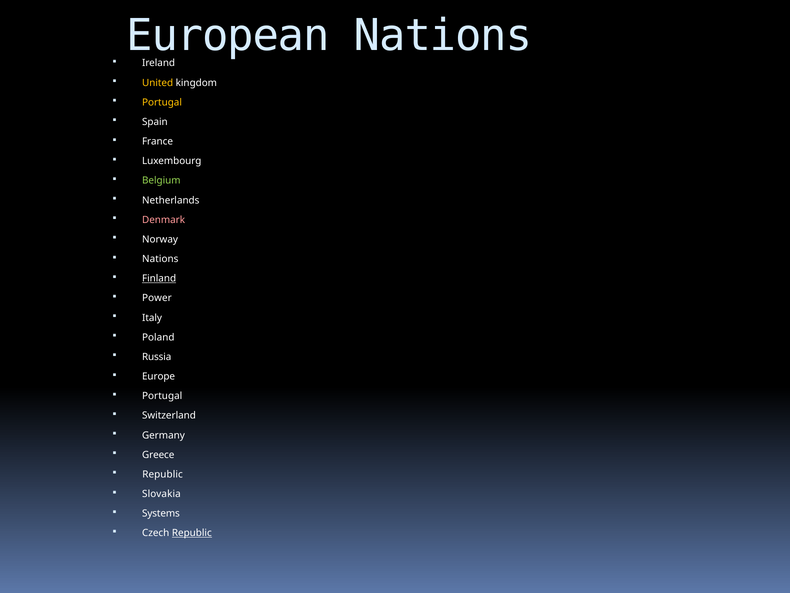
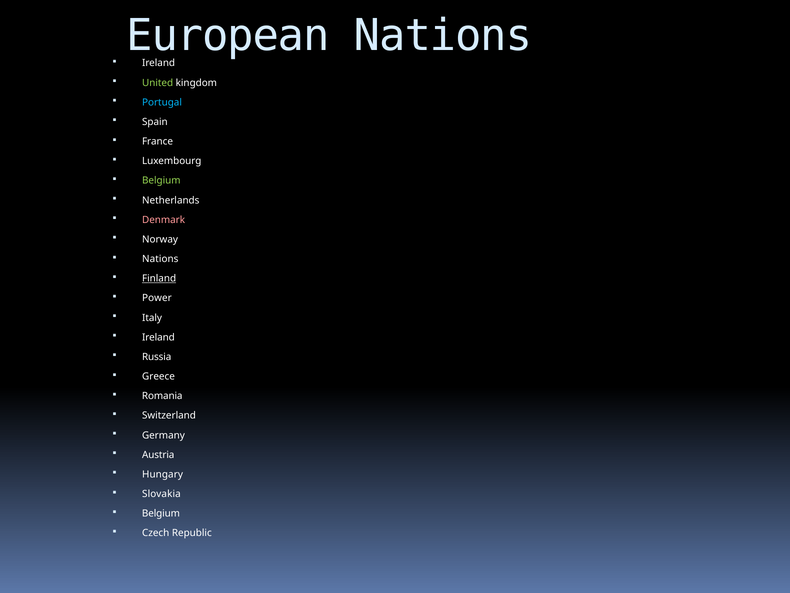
United colour: yellow -> light green (158, 83)
Portugal colour: yellow -> light blue (162, 102)
Poland: Poland -> Ireland (158, 337)
Europe: Europe -> Greece (158, 376)
Portugal: Portugal -> Romania (162, 396)
Greece: Greece -> Austria (158, 454)
Republic: Republic -> Hungary (163, 474)
Systems: Systems -> Belgium (161, 513)
Republic underline: present -> none (192, 533)
